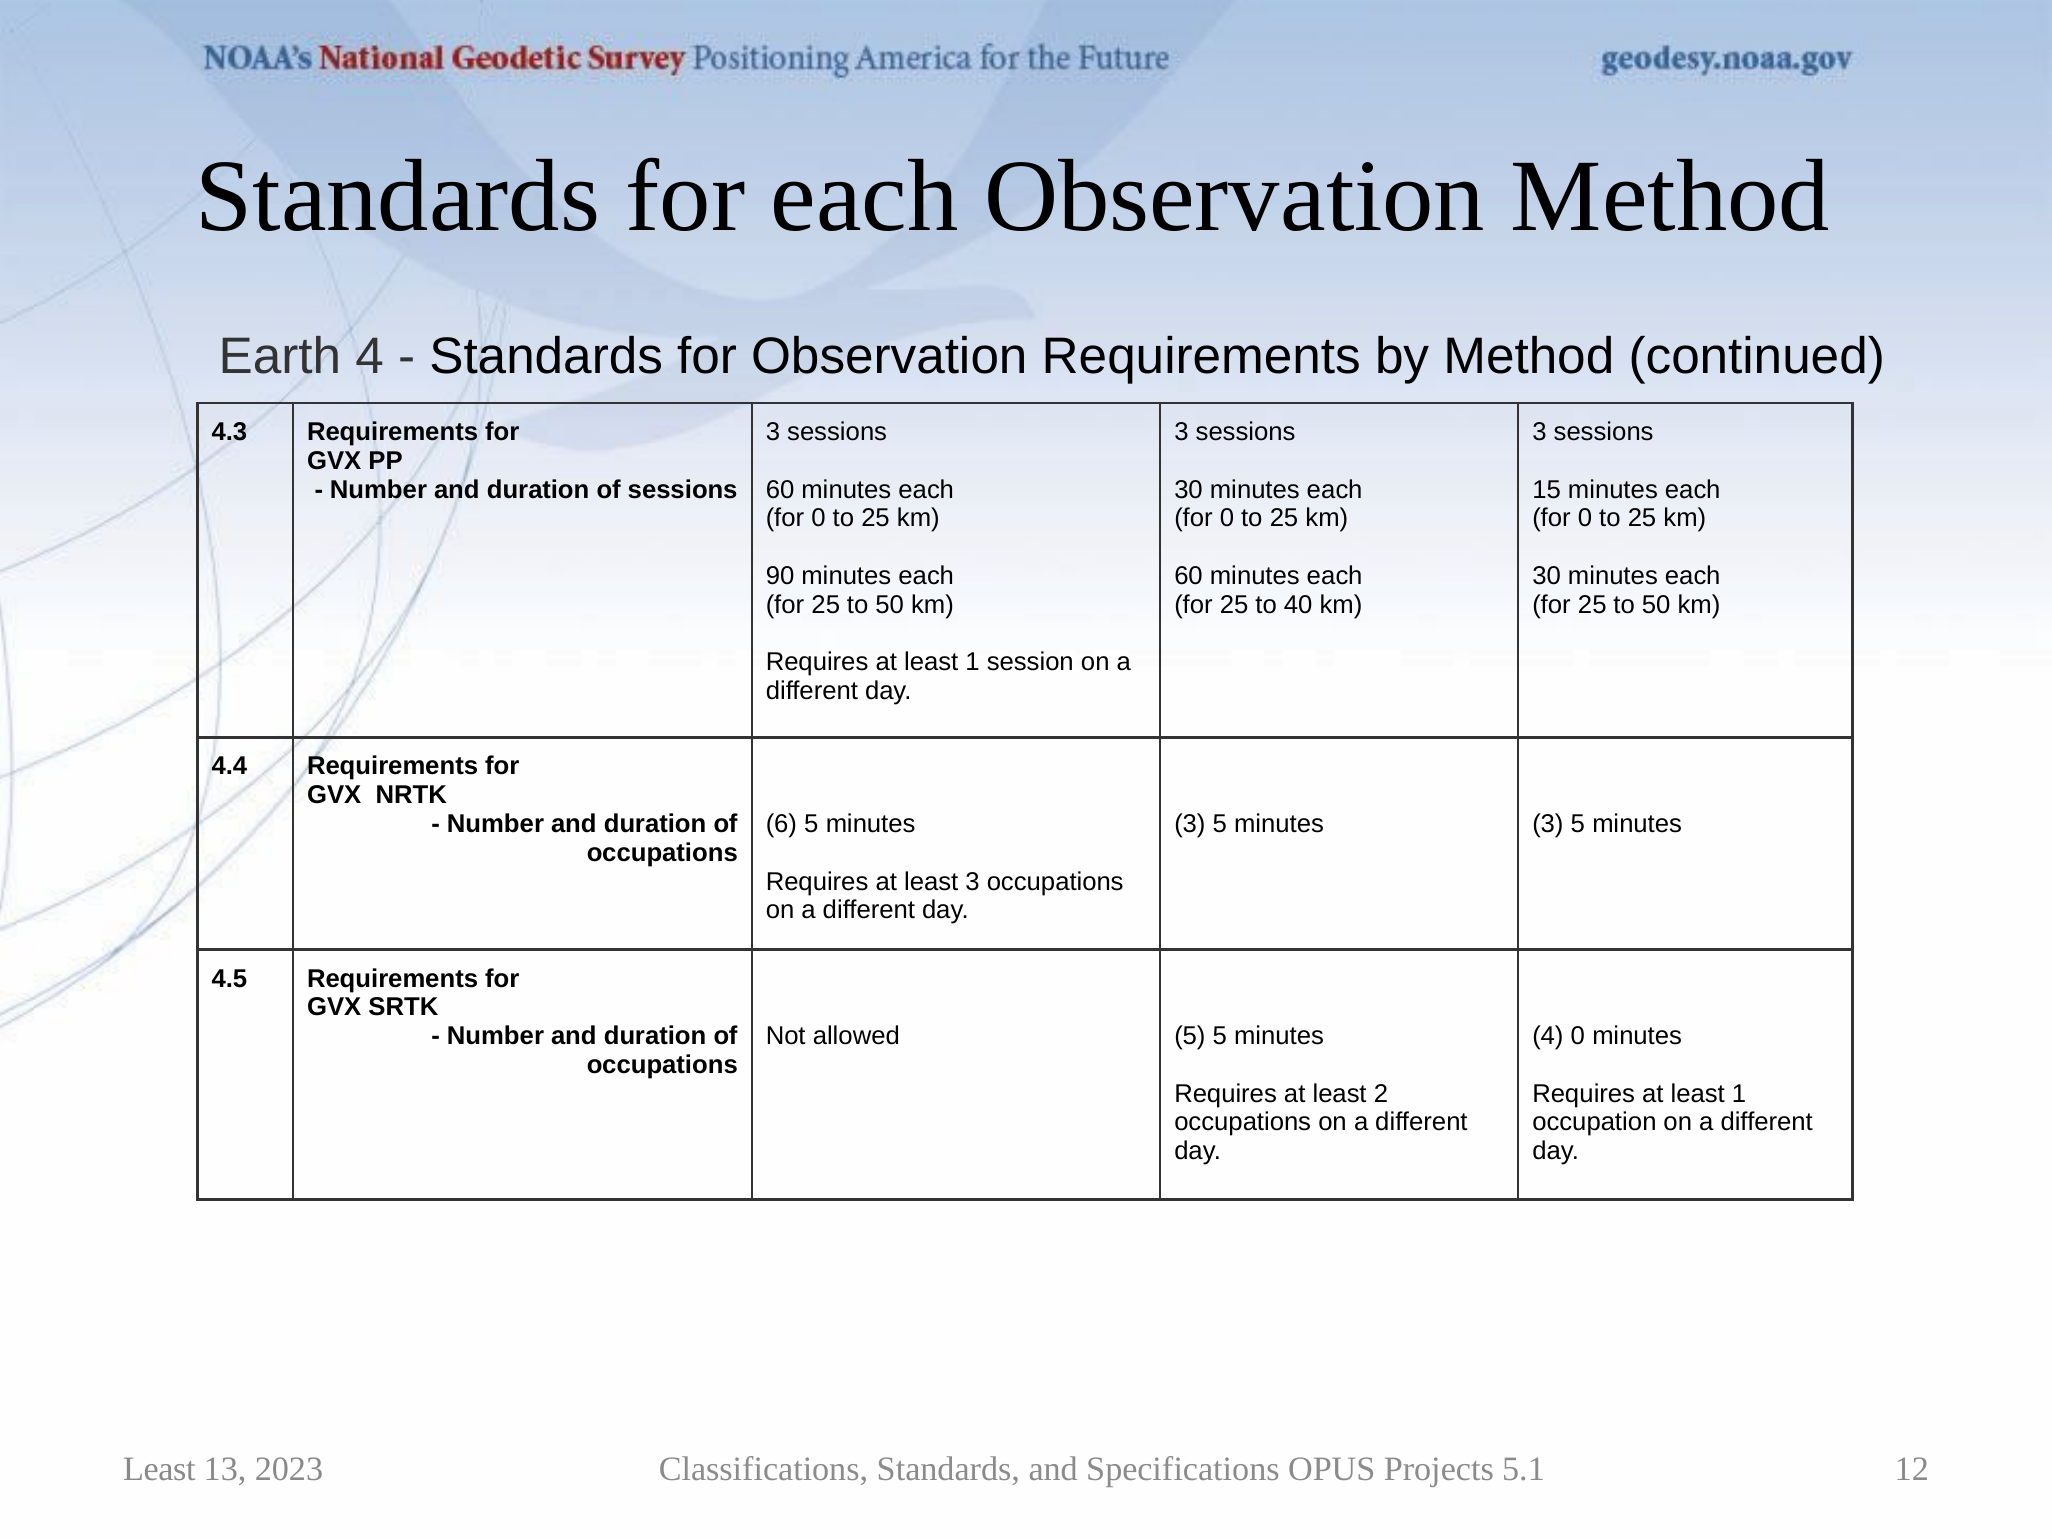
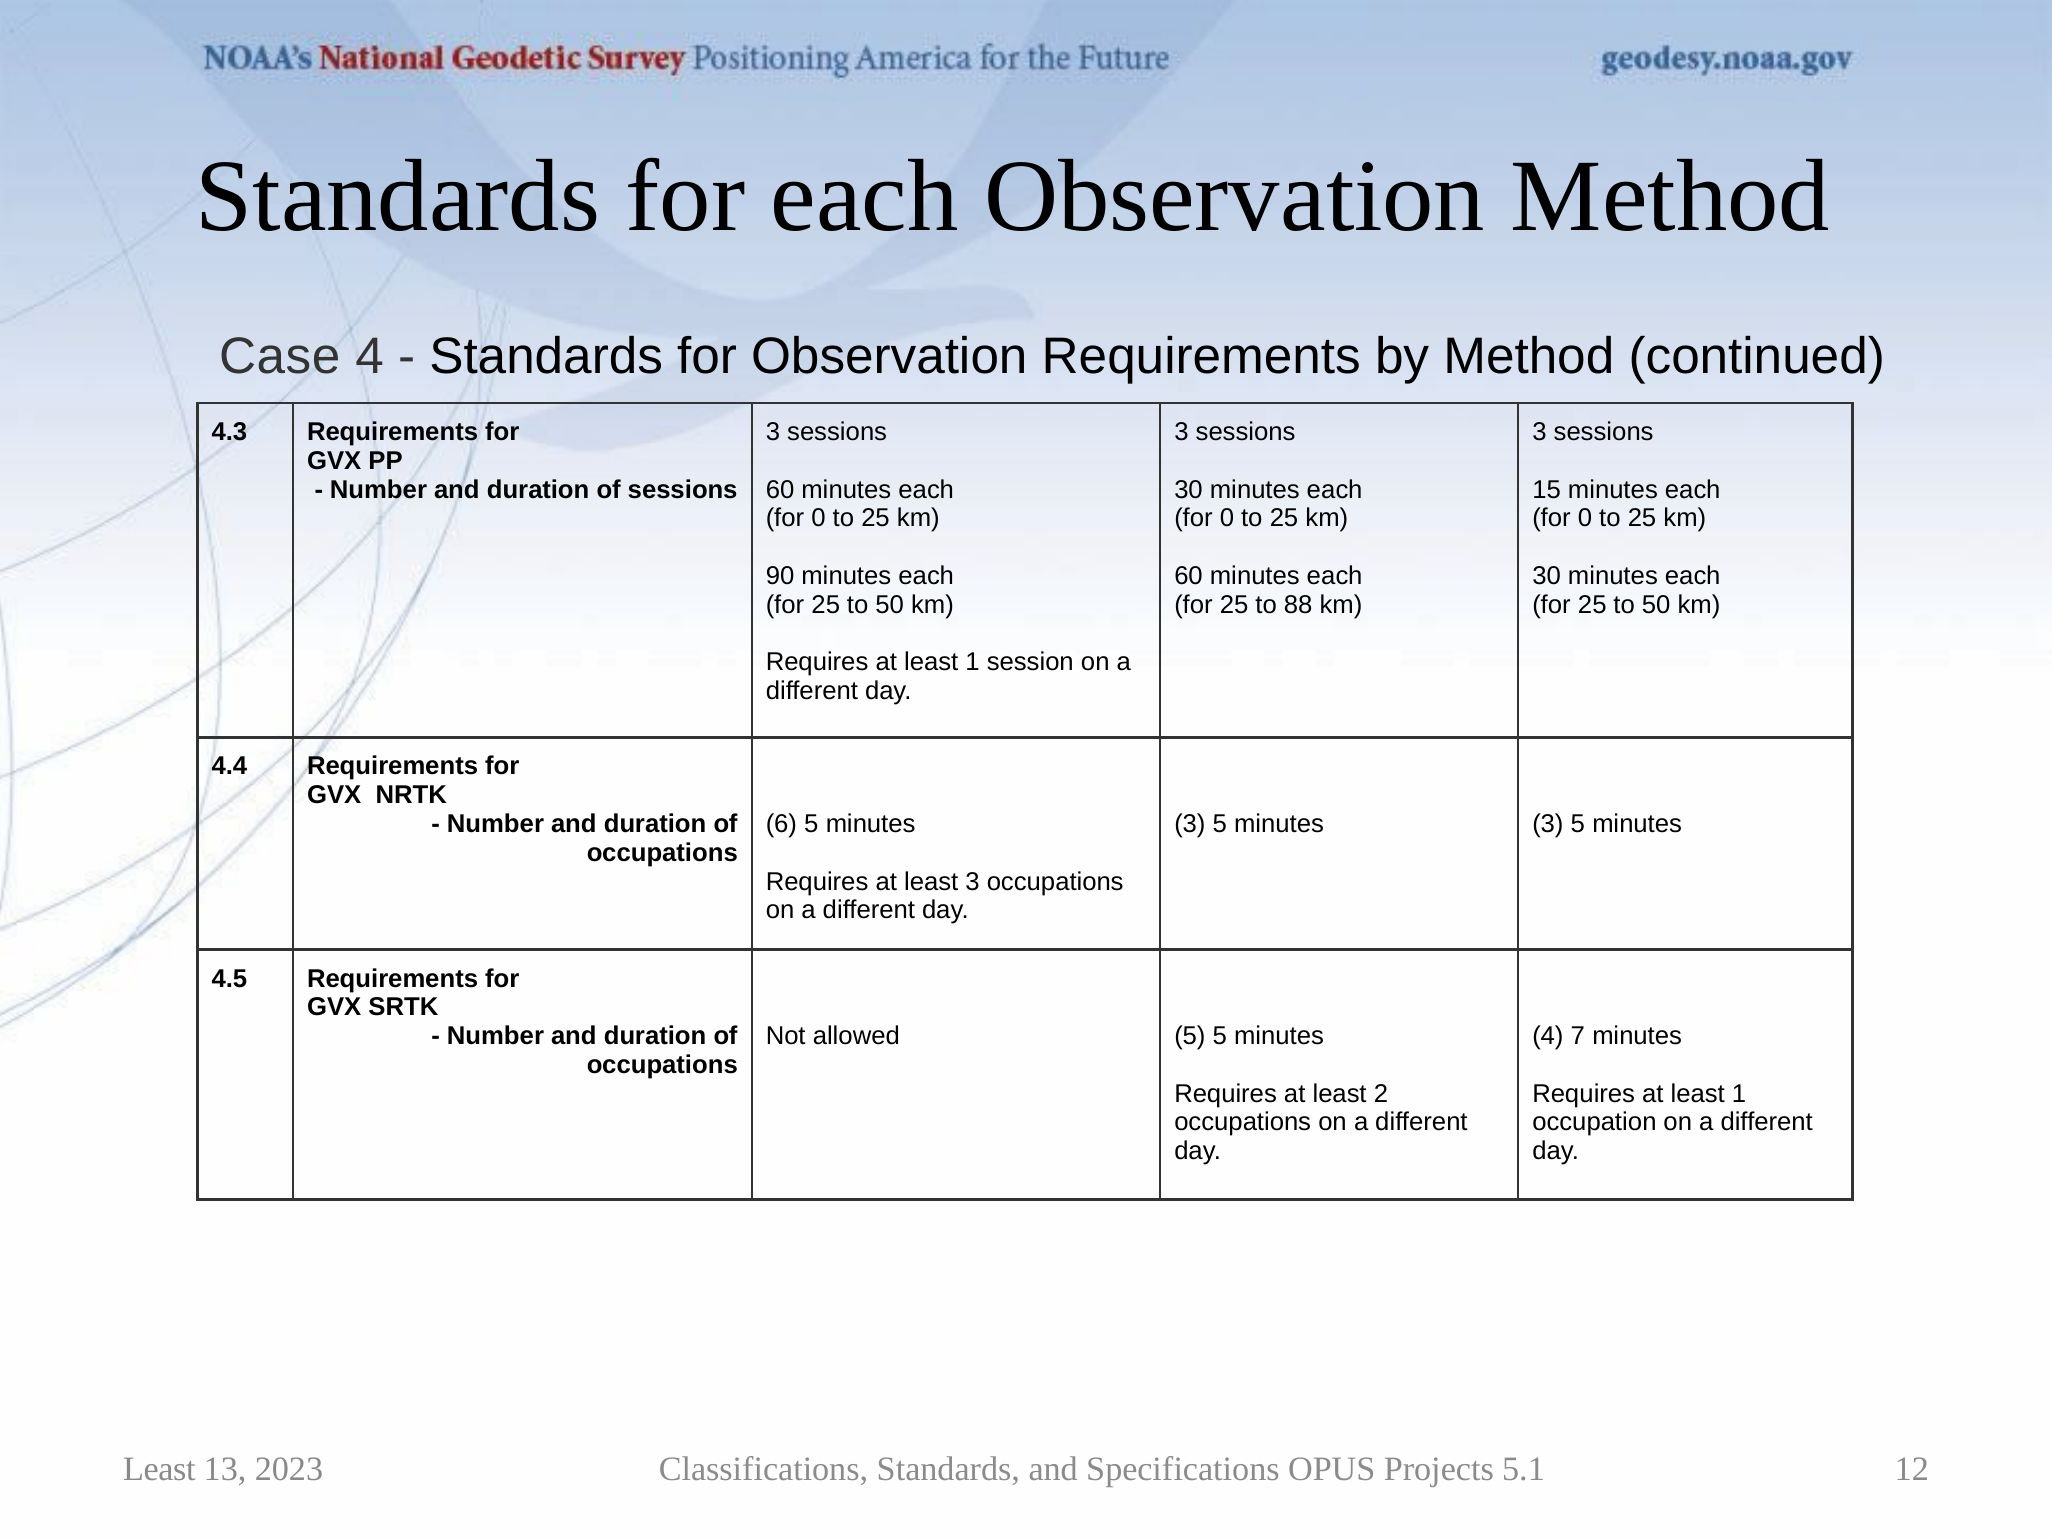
Earth: Earth -> Case (280, 357)
40: 40 -> 88 (1298, 605)
4 0: 0 -> 7 (1578, 1036)
